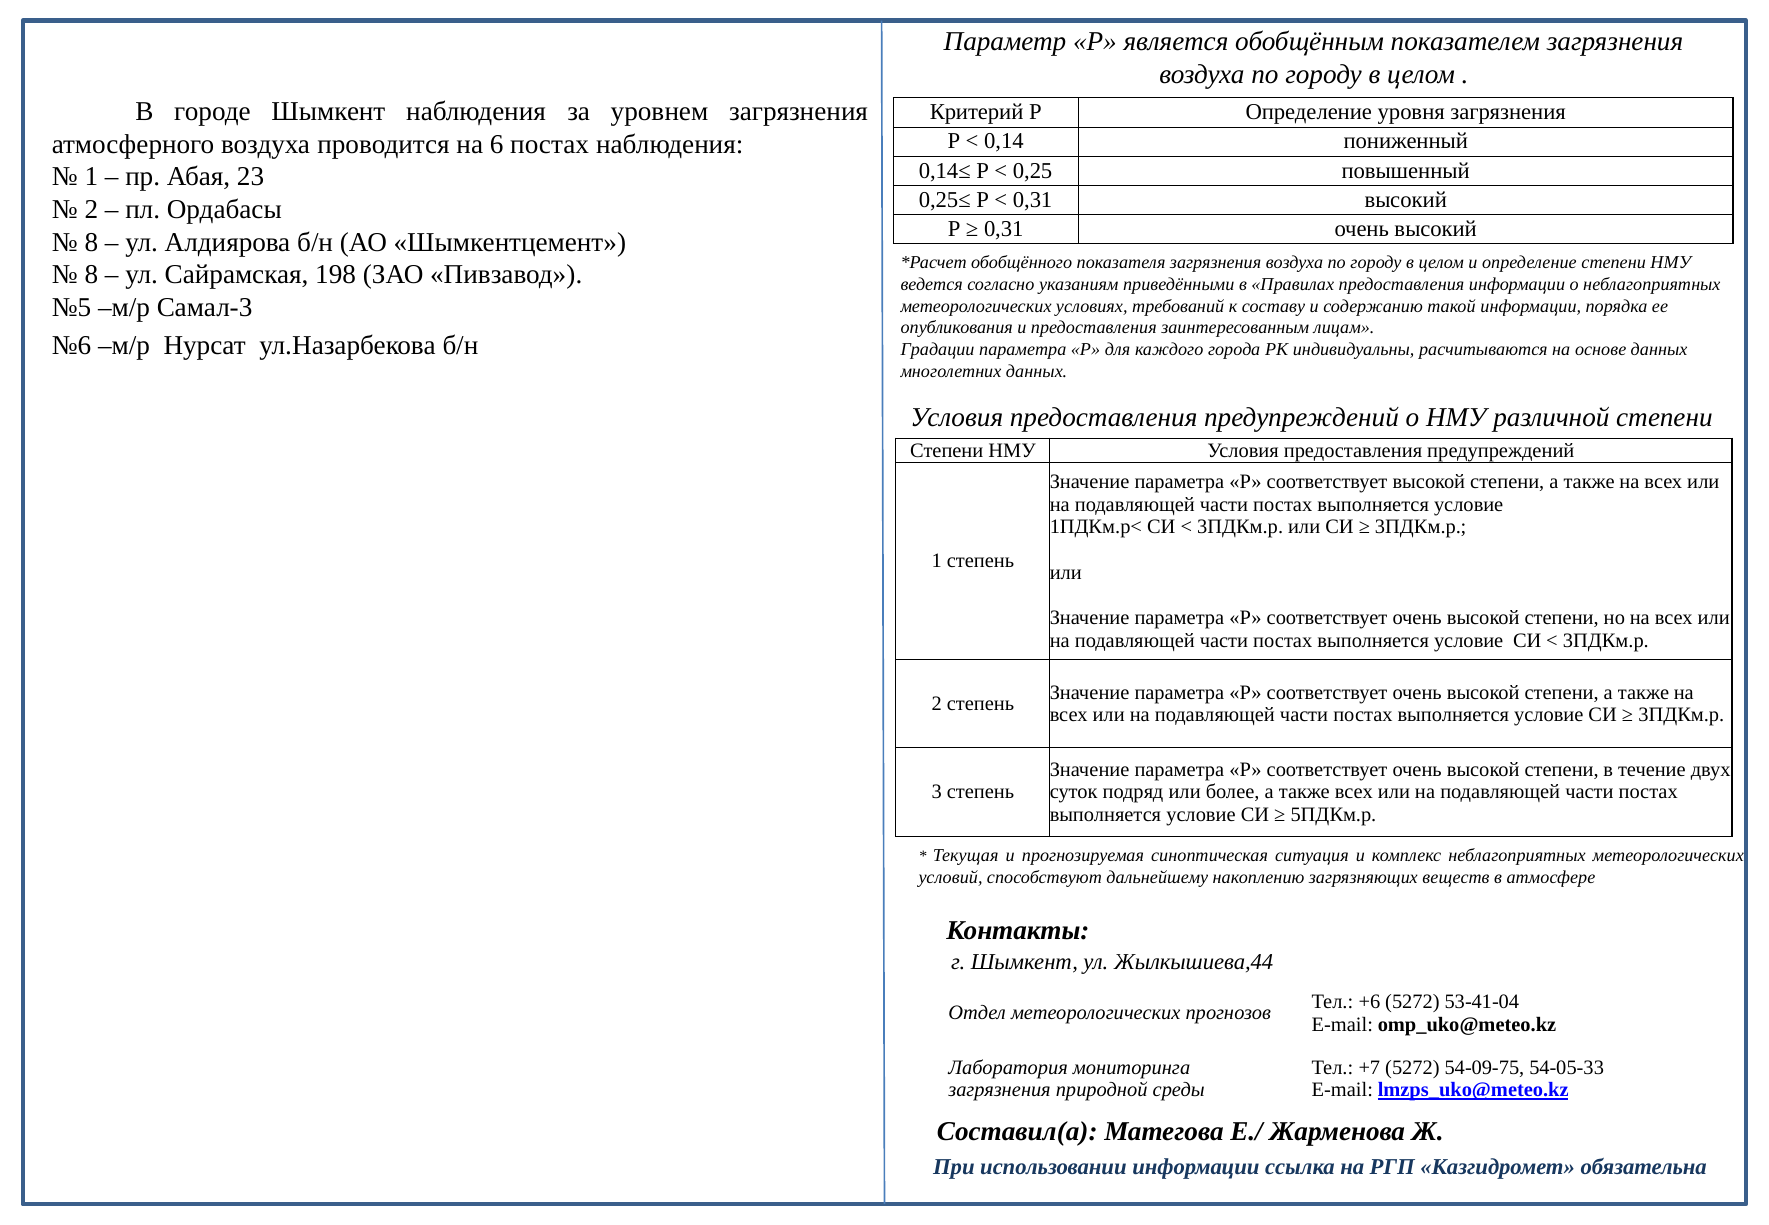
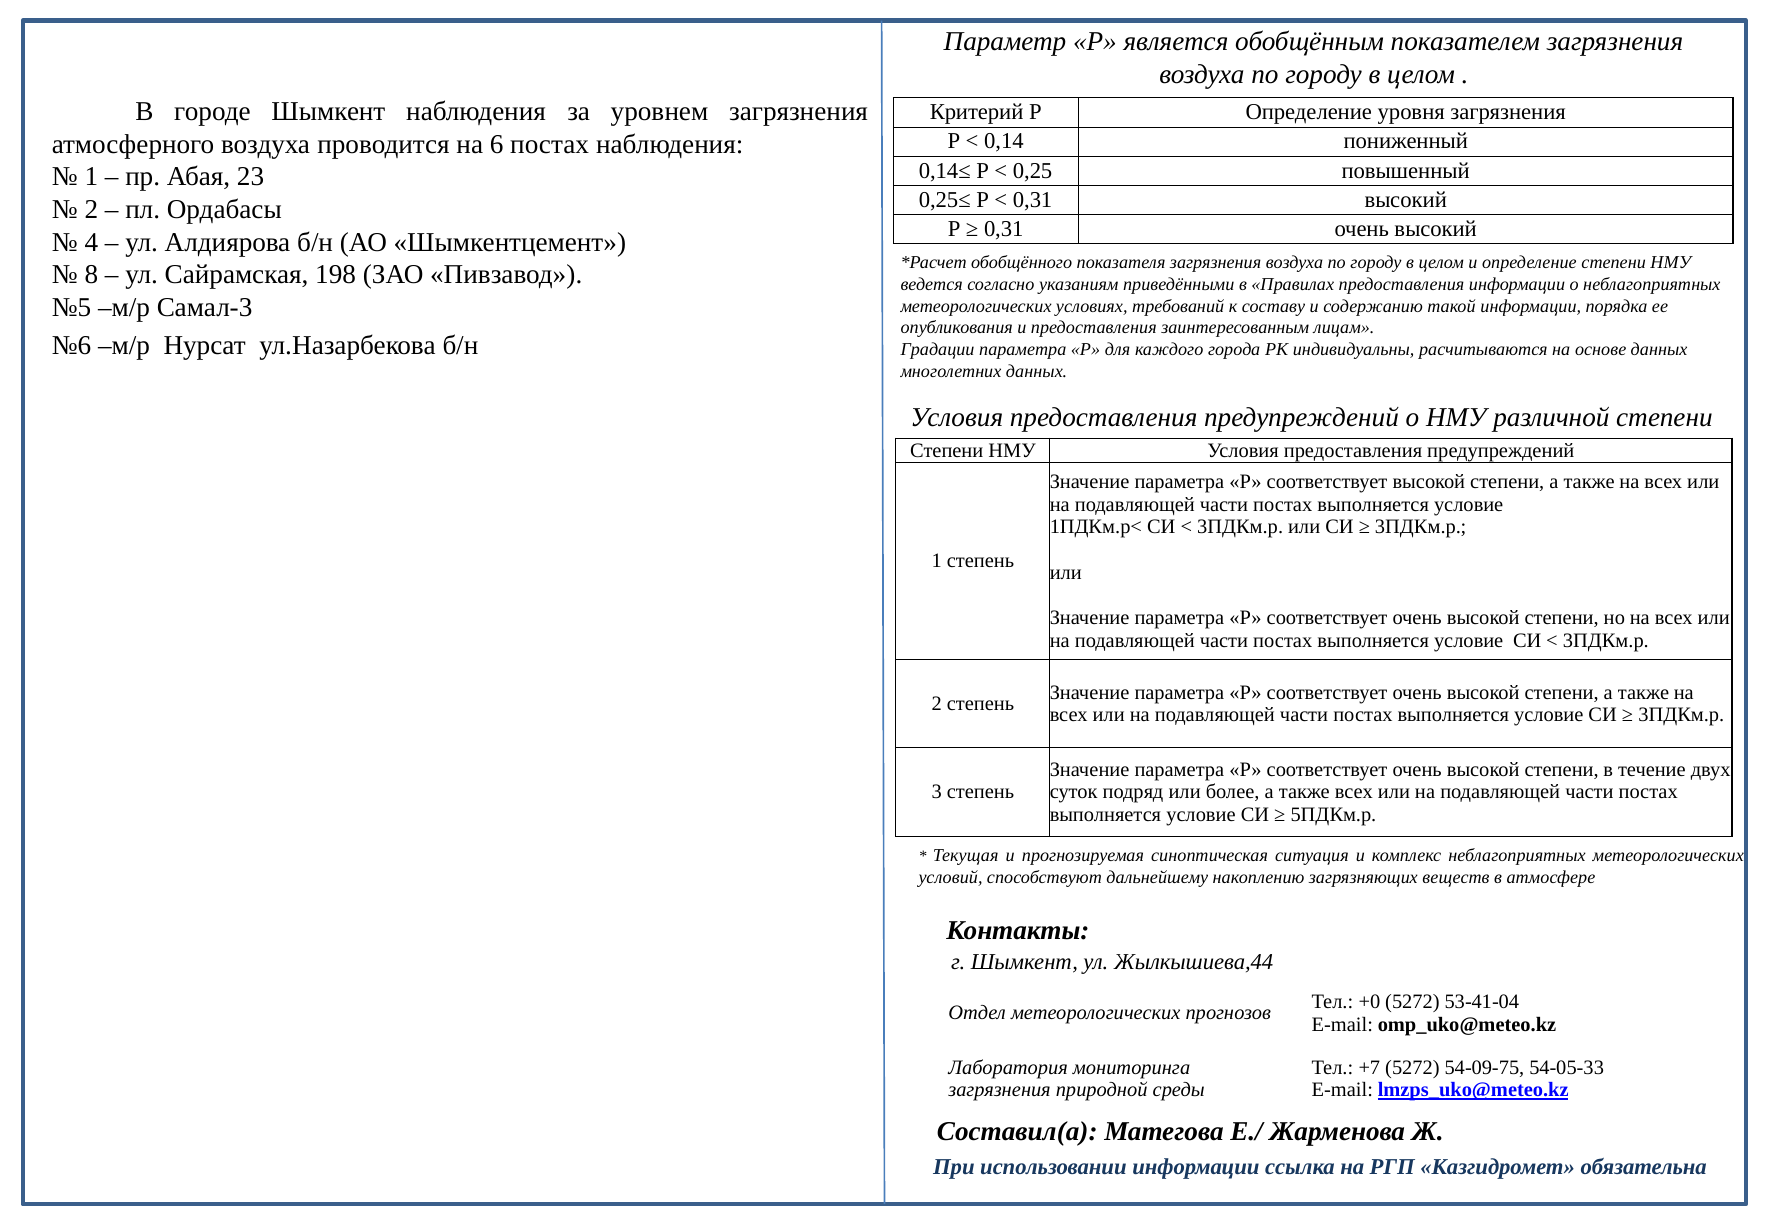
8: 8 -> 4 (91, 242)
+6: +6 -> +0 (1369, 1002)
